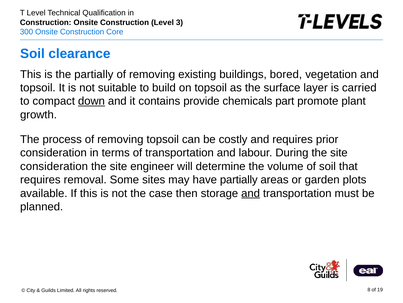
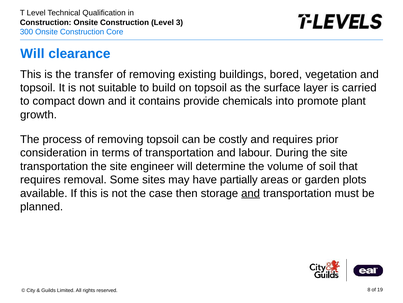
Soil: Soil -> Will (32, 53)
the partially: partially -> transfer (94, 74)
down underline: present -> none (91, 101)
part: part -> into (285, 101)
consideration: consideration -> transportation (54, 166)
